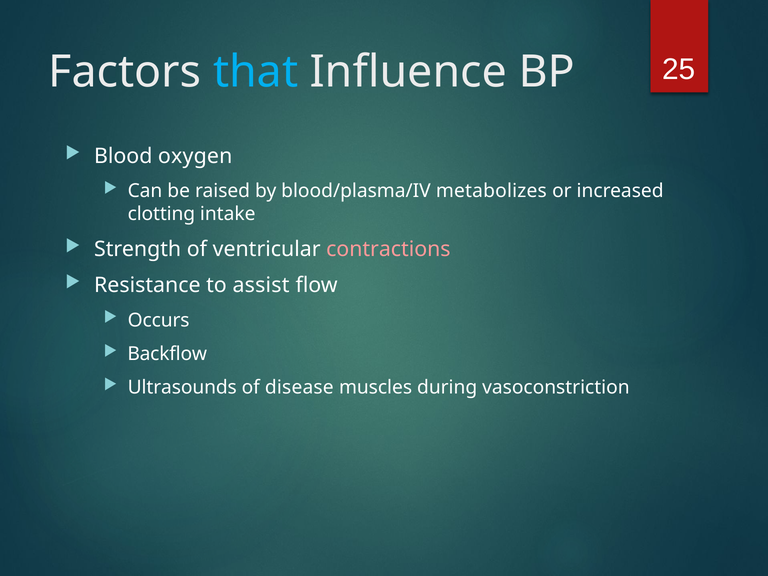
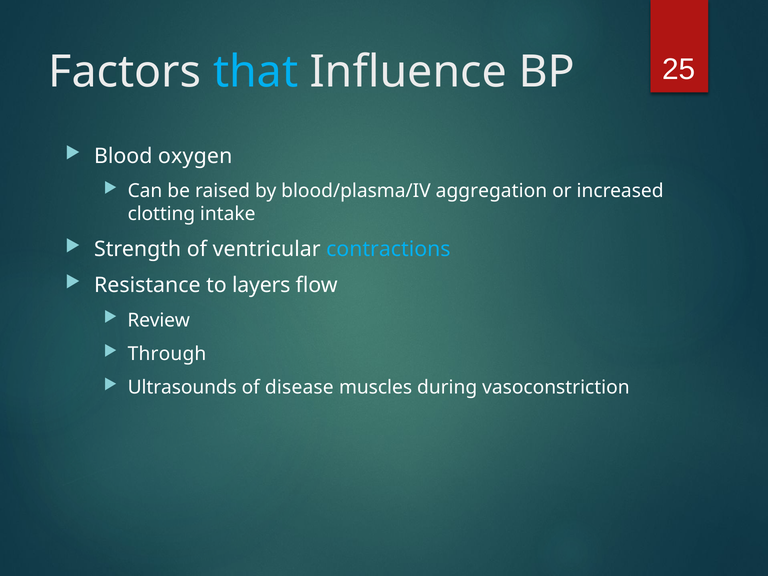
metabolizes: metabolizes -> aggregation (491, 191)
contractions colour: pink -> light blue (388, 249)
assist: assist -> layers (261, 285)
Occurs: Occurs -> Review (159, 320)
Backflow: Backflow -> Through (167, 354)
